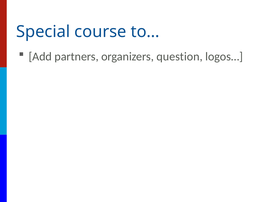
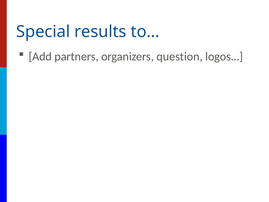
course: course -> results (100, 32)
